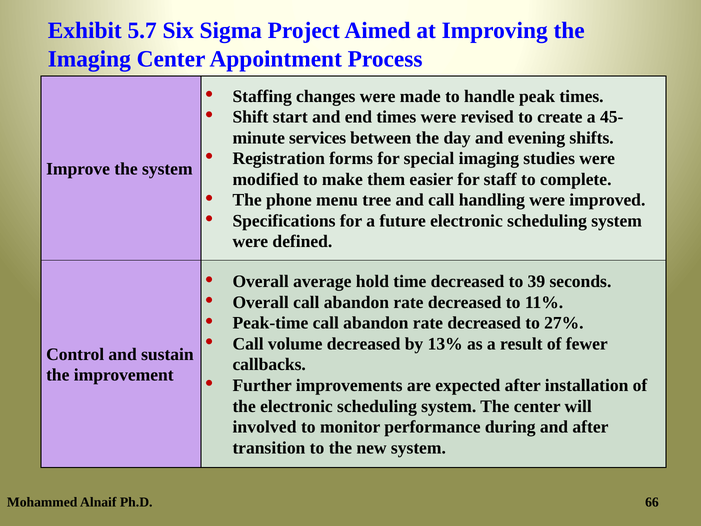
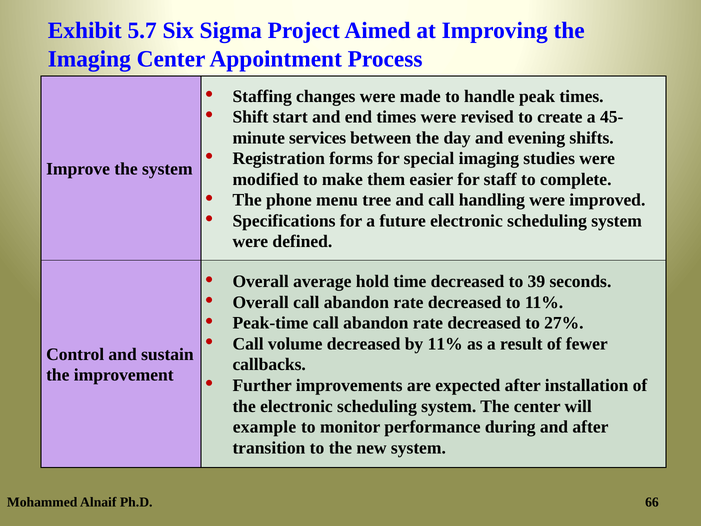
by 13%: 13% -> 11% (445, 344)
involved: involved -> example (264, 427)
